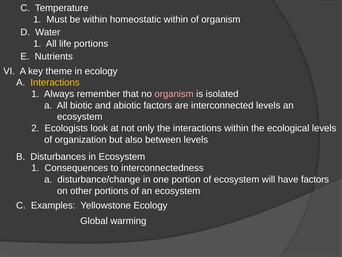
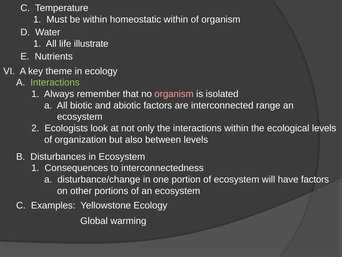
life portions: portions -> illustrate (91, 44)
Interactions colour: yellow -> light green (55, 82)
interconnected levels: levels -> range (268, 105)
